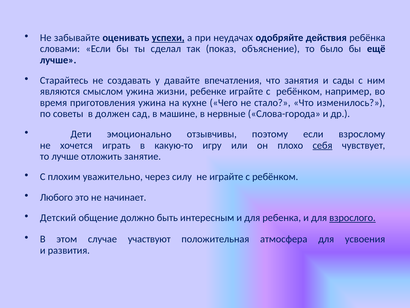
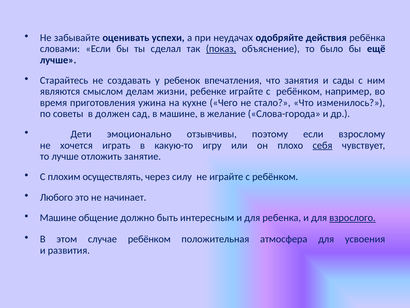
успехи underline: present -> none (168, 38)
показ underline: none -> present (221, 49)
давайте: давайте -> ребенок (182, 80)
смыслом ужина: ужина -> делам (140, 91)
нервные: нервные -> желание (226, 114)
уважительно: уважительно -> осуществлять (113, 177)
Детский: Детский -> Машине (58, 218)
случае участвуют: участвуют -> ребёнком (149, 239)
